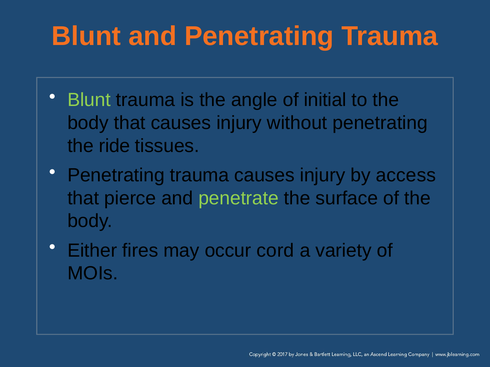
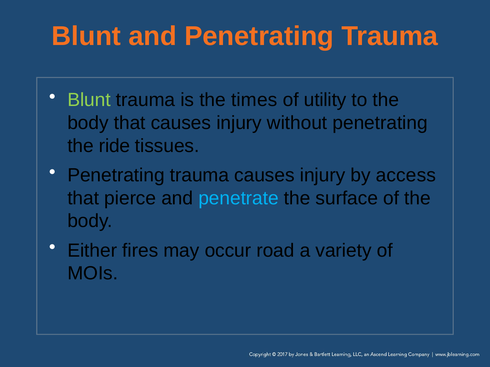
angle: angle -> times (254, 100)
initial: initial -> utility (325, 100)
penetrate colour: light green -> light blue (239, 198)
cord: cord -> road (275, 251)
